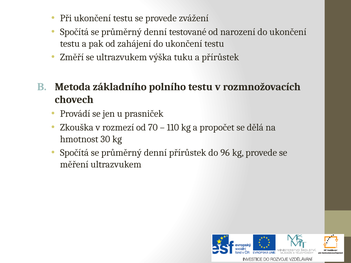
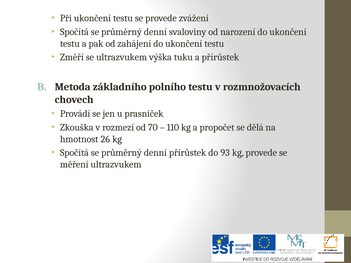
testované: testované -> svaloviny (188, 32)
30: 30 -> 26 (105, 139)
96: 96 -> 93 (225, 153)
